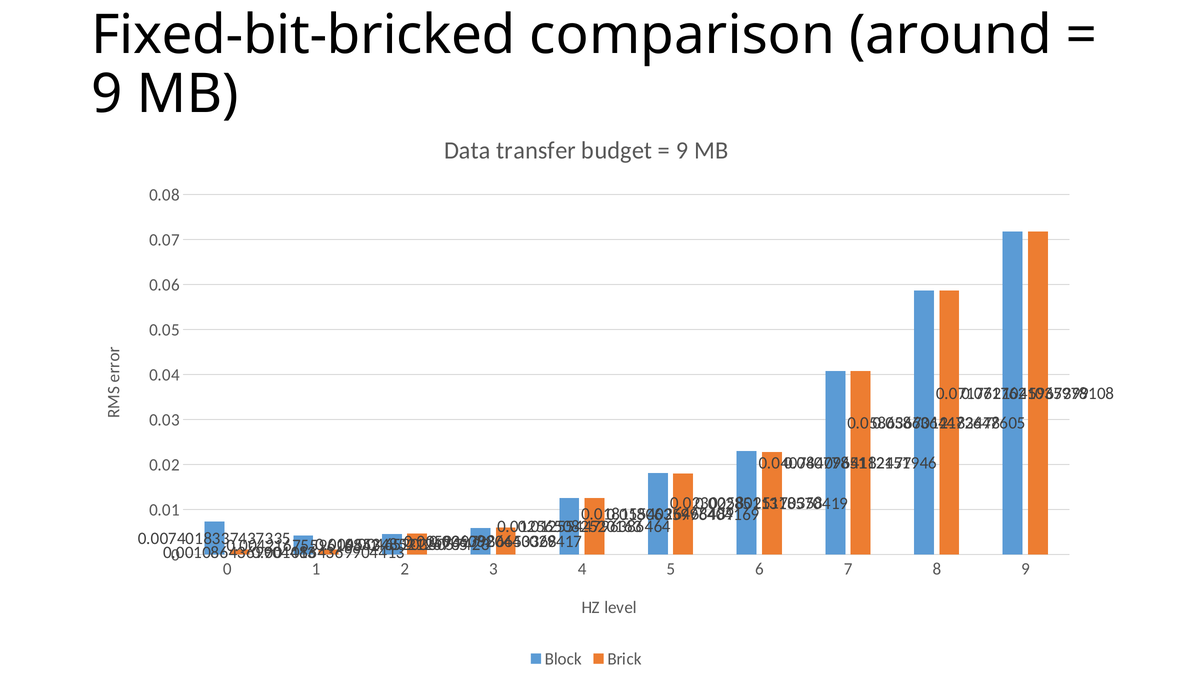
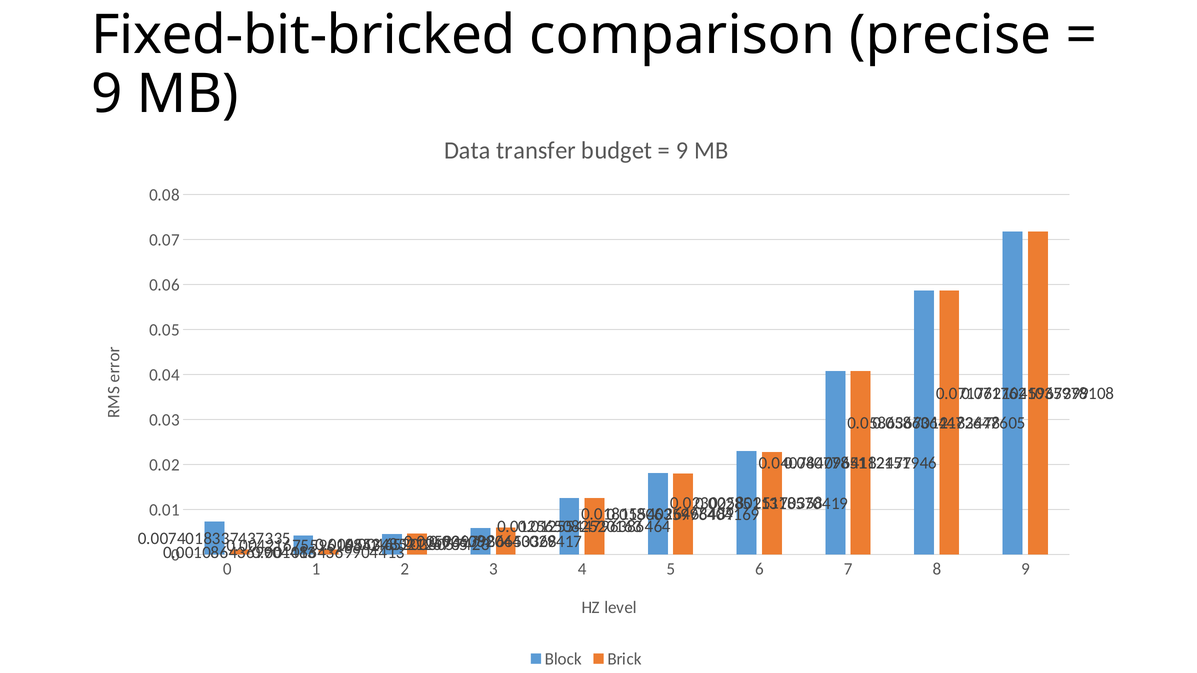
around: around -> precise (950, 35)
